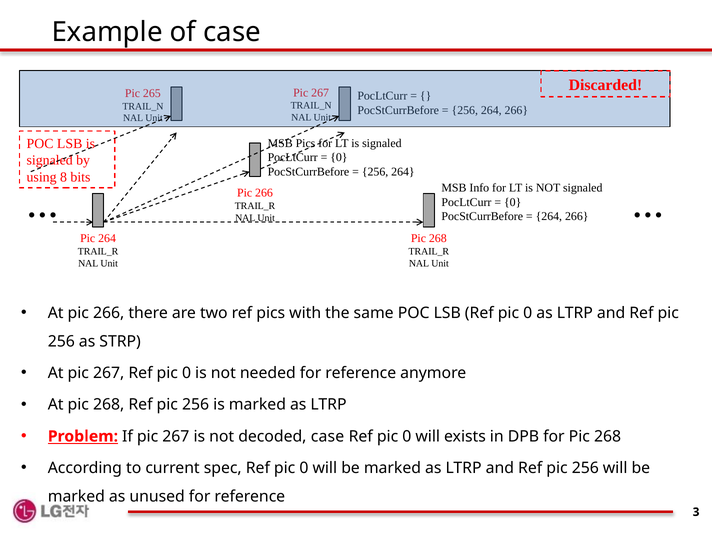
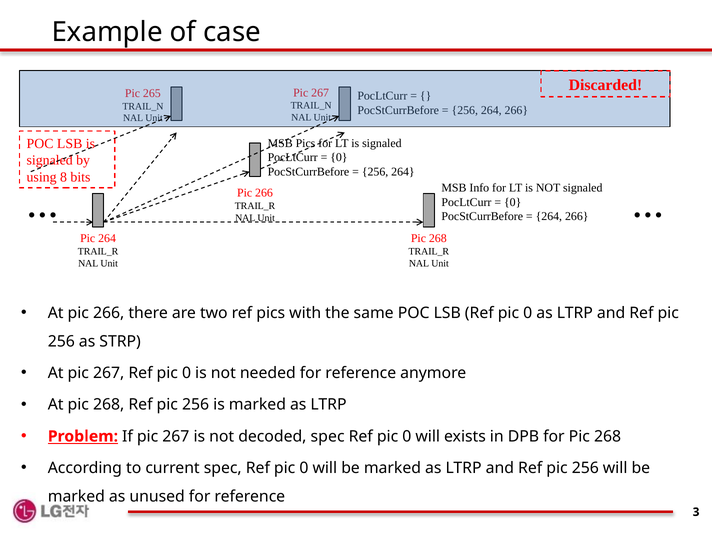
decoded case: case -> spec (328, 436)
